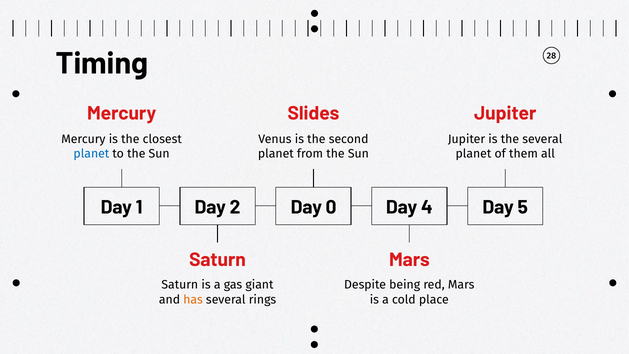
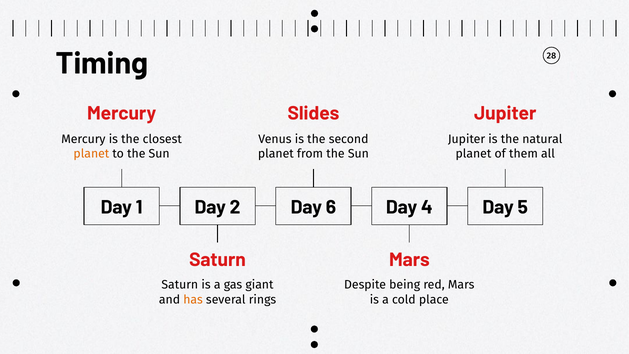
the several: several -> natural (542, 139)
planet colour: blue -> orange (91, 154)
0: 0 -> 6 (331, 207)
